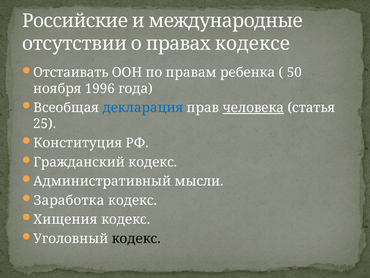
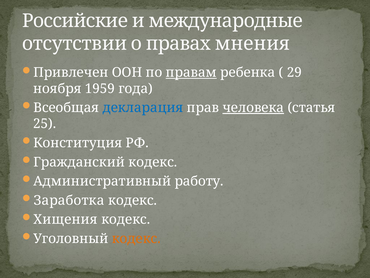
кодексе: кодексе -> мнения (252, 44)
Отстаивать: Отстаивать -> Привлечен (71, 72)
правам underline: none -> present (191, 72)
50: 50 -> 29 (294, 72)
1996: 1996 -> 1959 (100, 88)
мысли: мысли -> работу (199, 181)
кодекс colour: black -> orange (136, 238)
